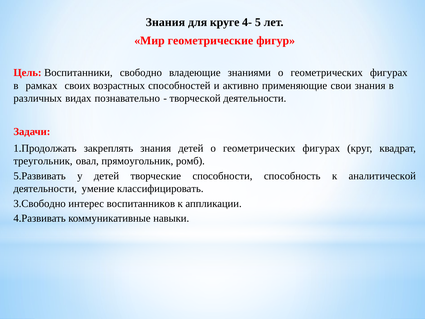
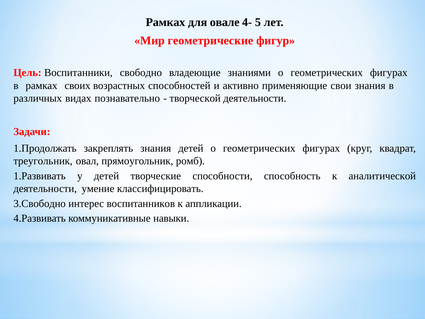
Знания: Знания -> Рамках (165, 22)
круге: круге -> овале (225, 22)
5.Развивать: 5.Развивать -> 1.Развивать (40, 176)
